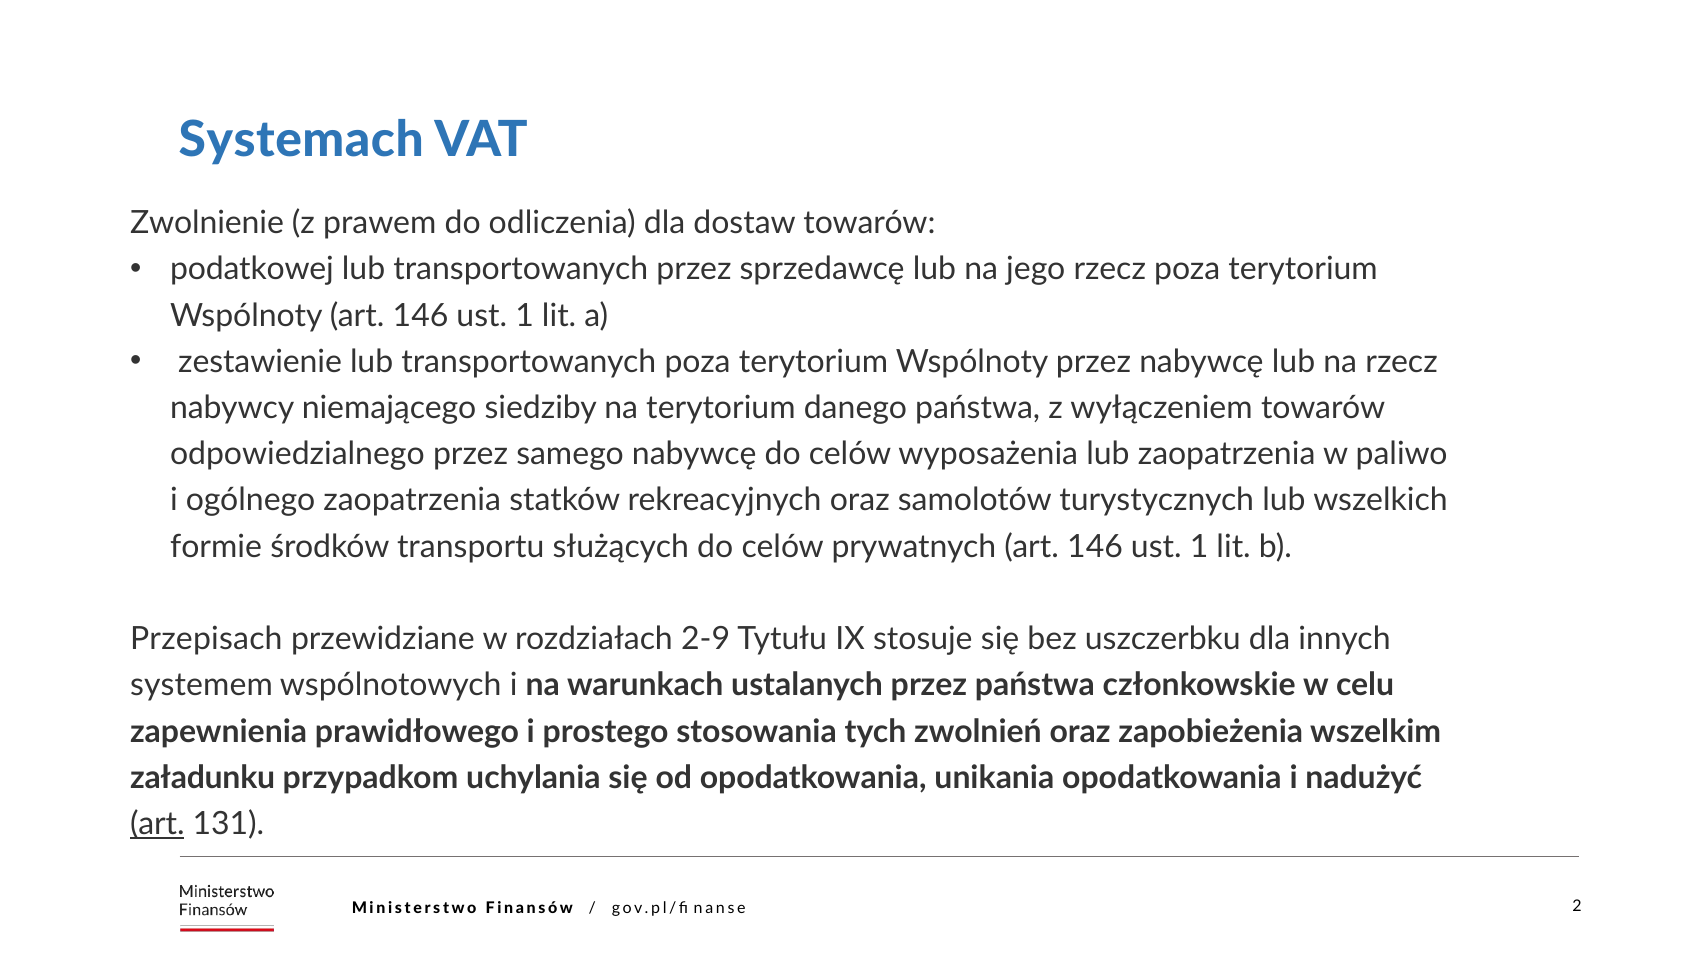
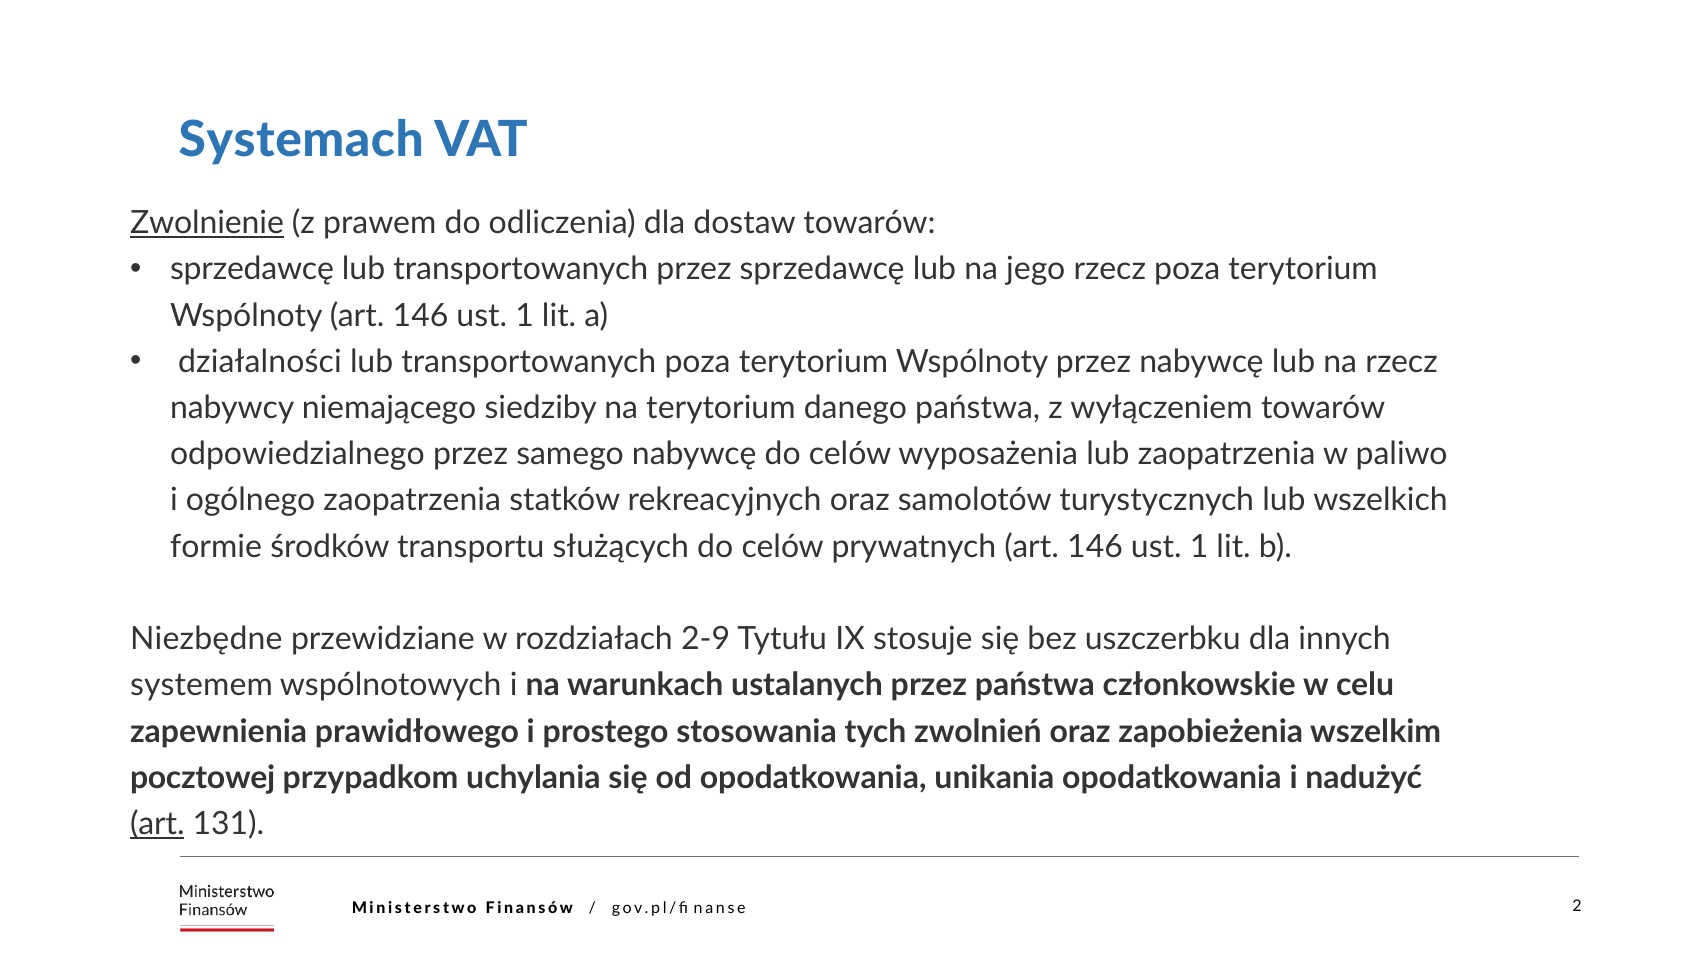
Zwolnienie underline: none -> present (207, 223)
podatkowej: podatkowej -> sprzedawcę (252, 269)
zestawienie: zestawienie -> działalności (260, 362)
Przepisach: Przepisach -> Niezbędne (206, 639)
załadunku: załadunku -> pocztowej (203, 777)
